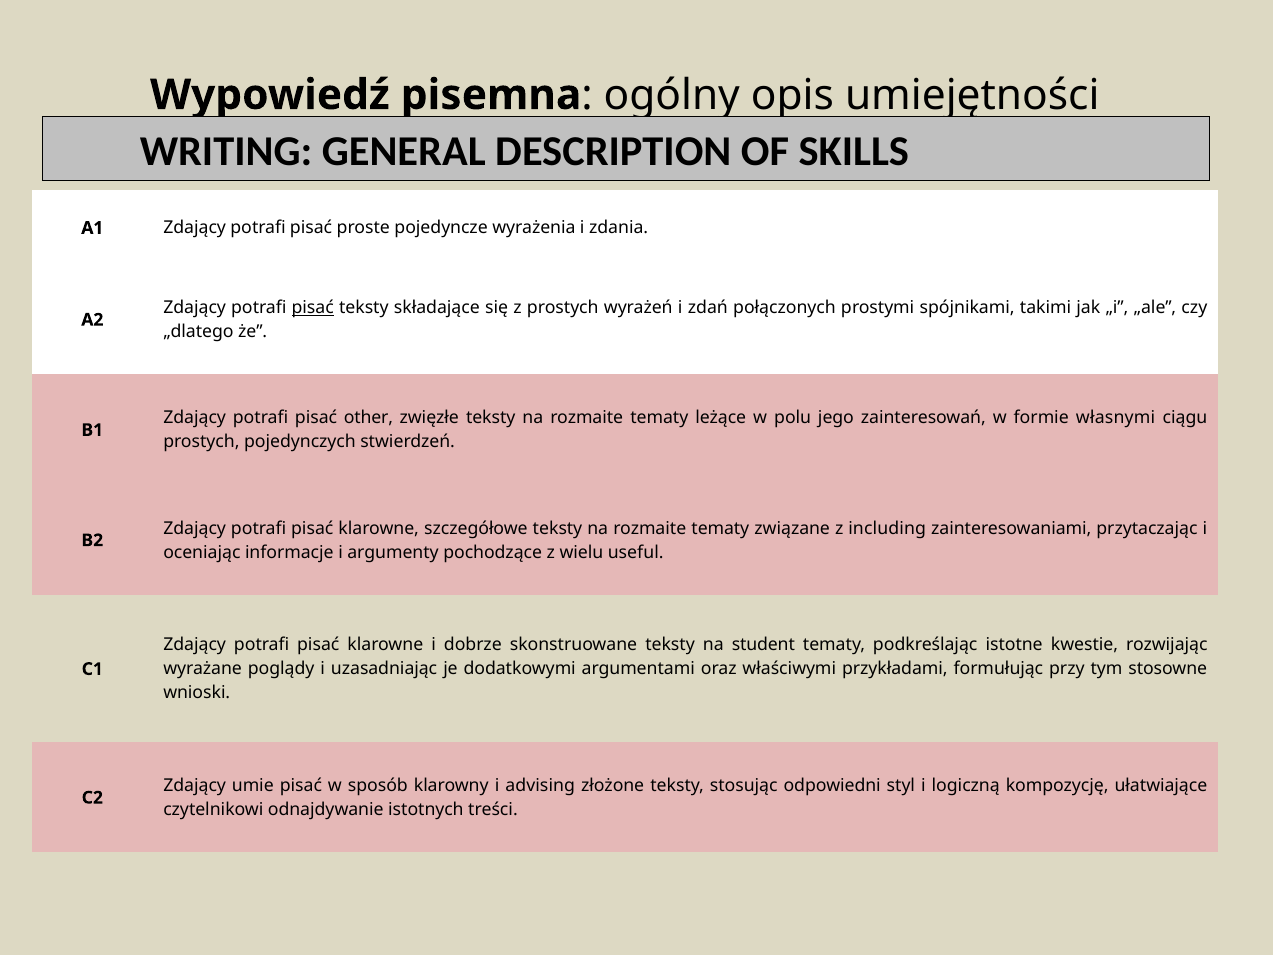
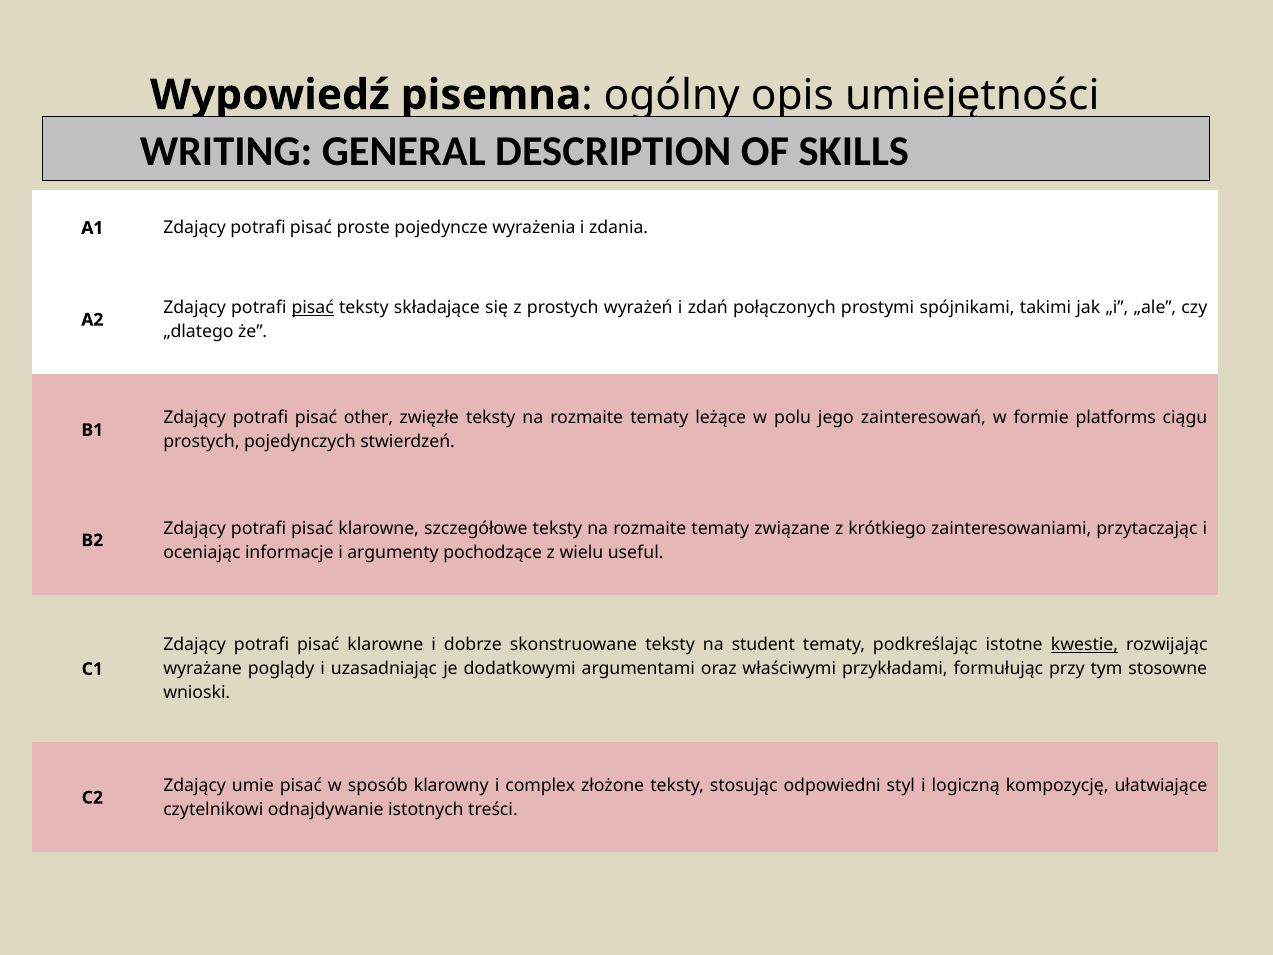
własnymi: własnymi -> platforms (1116, 418)
including: including -> krótkiego (887, 528)
kwestie underline: none -> present (1084, 645)
advising: advising -> complex (540, 786)
